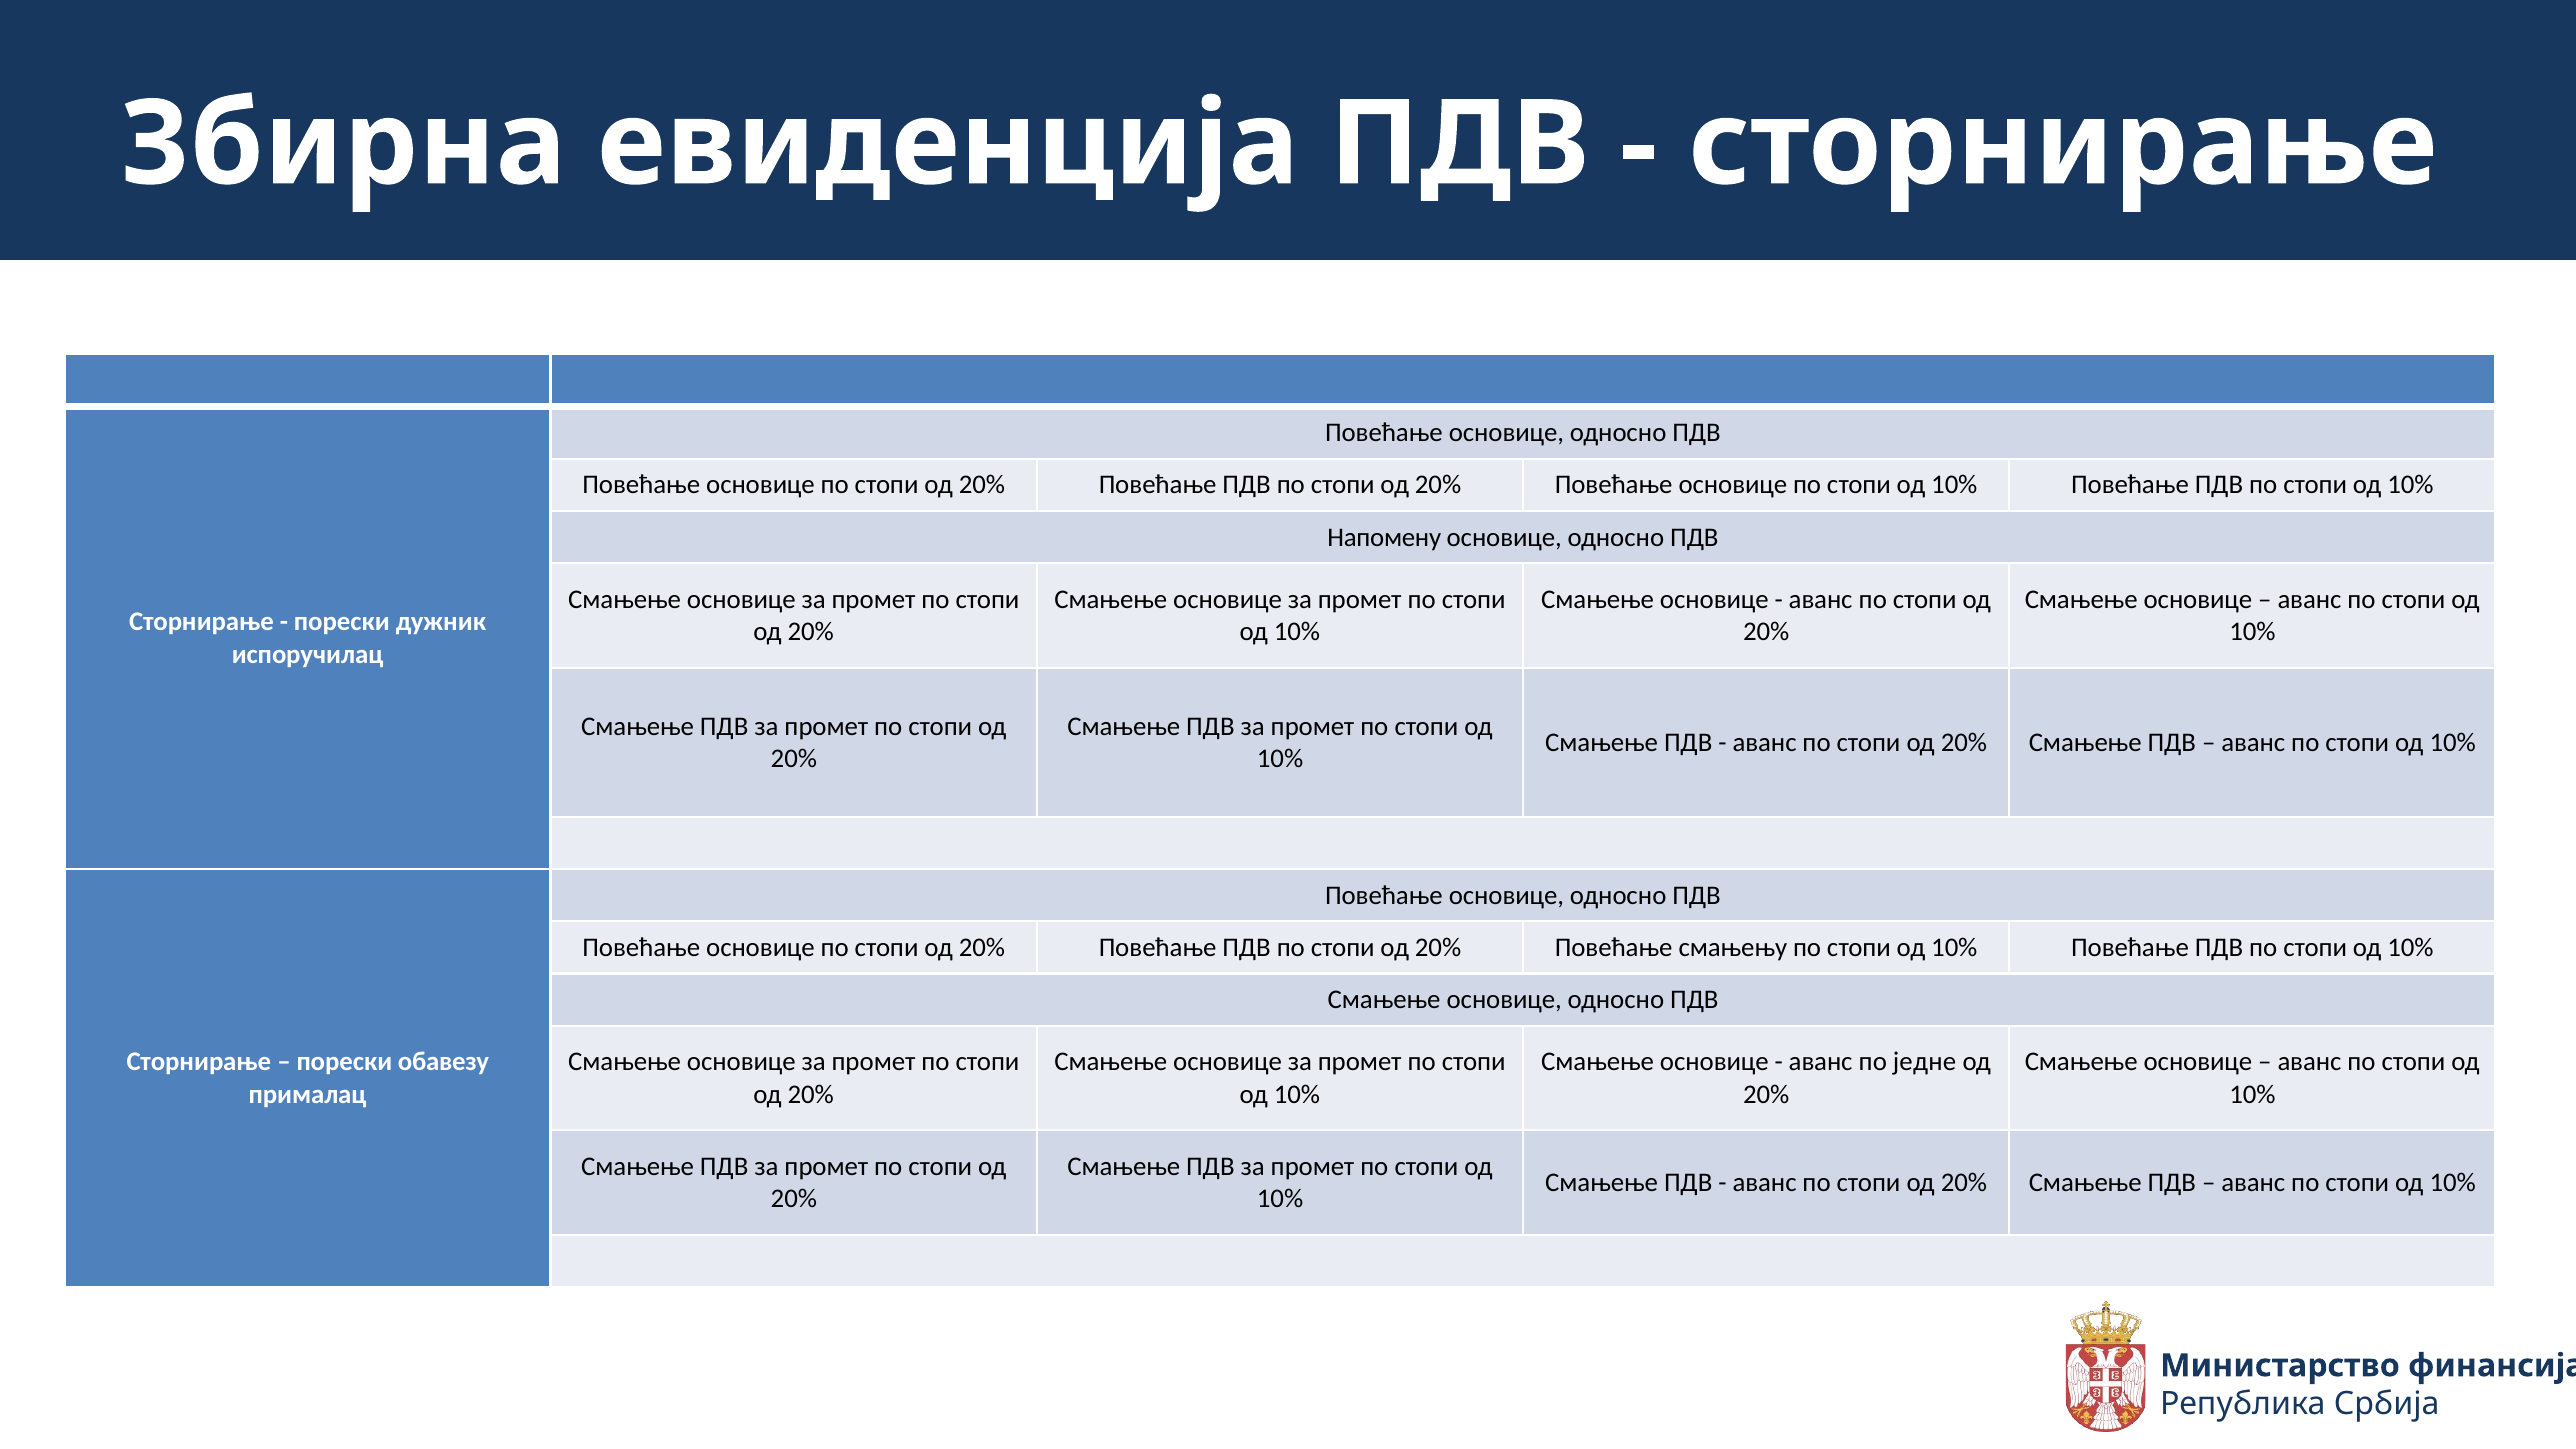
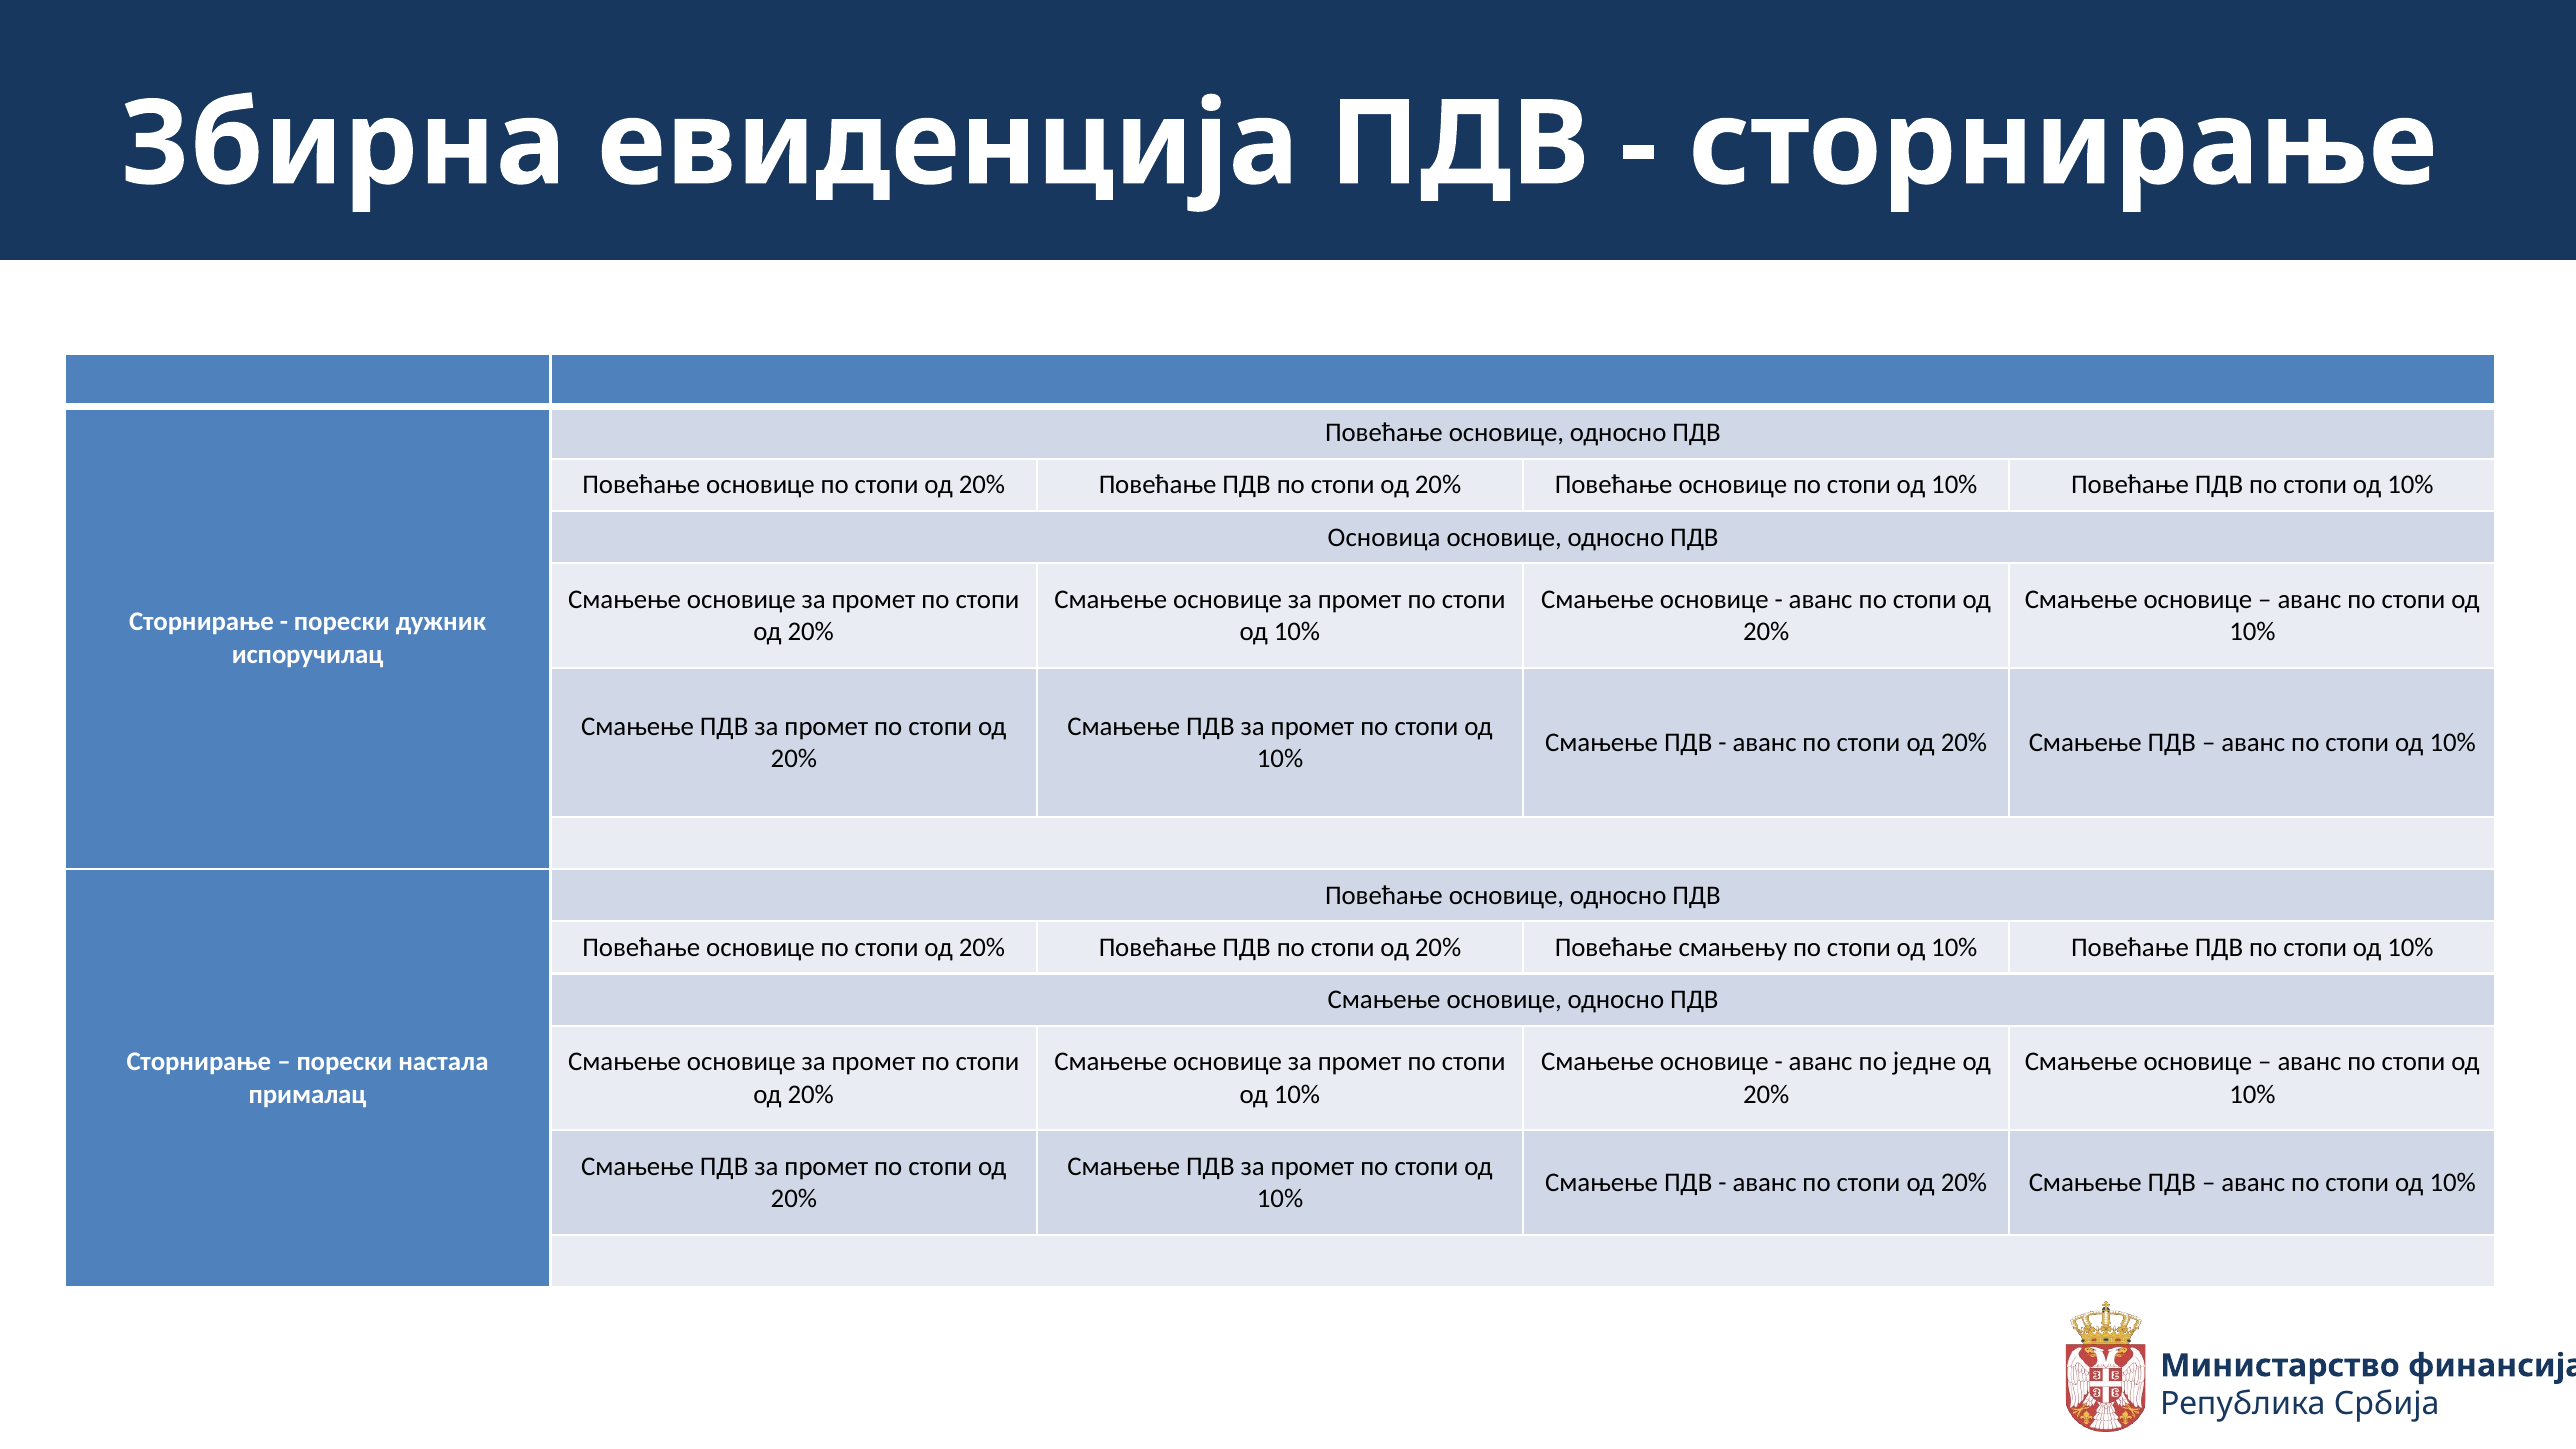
Напомену: Напомену -> Основица (1384, 537)
обавезу: обавезу -> настала (443, 1062)
